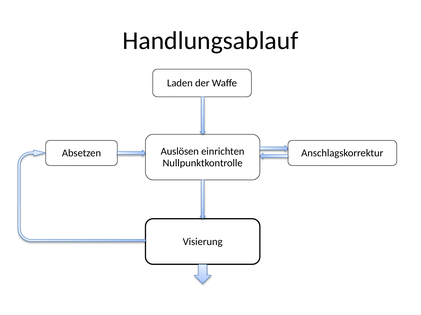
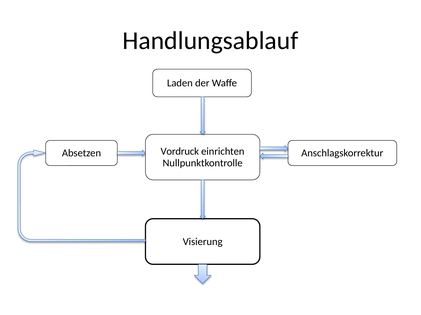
Auslösen: Auslösen -> Vordruck (180, 152)
